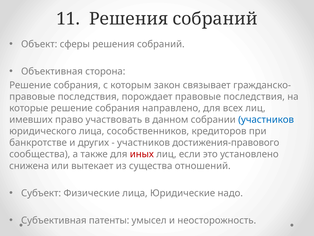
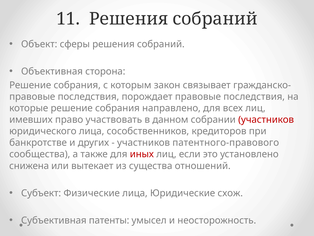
участников colour: blue -> red (266, 119)
достижения-правового: достижения-правового -> патентного-правового (226, 142)
надо: надо -> схож (230, 193)
